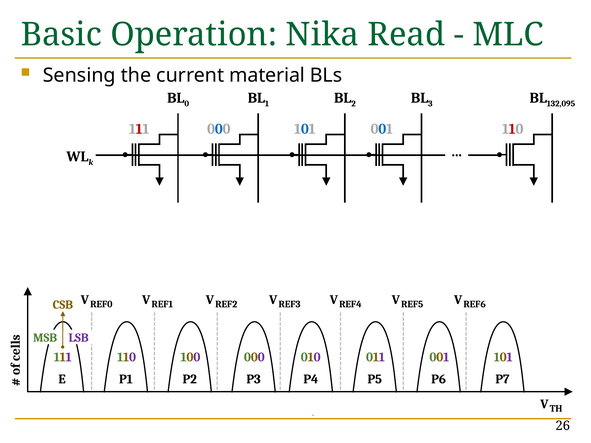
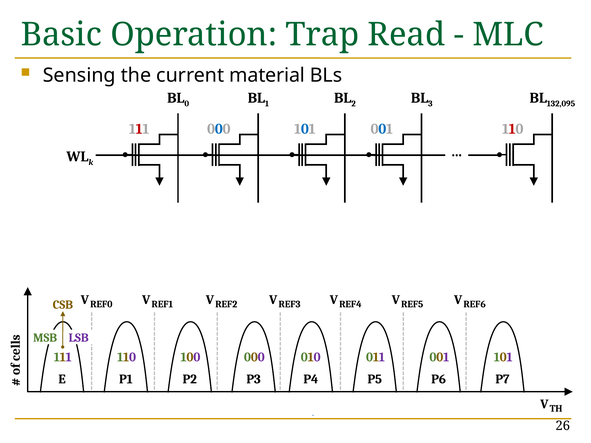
Nika: Nika -> Trap (322, 35)
